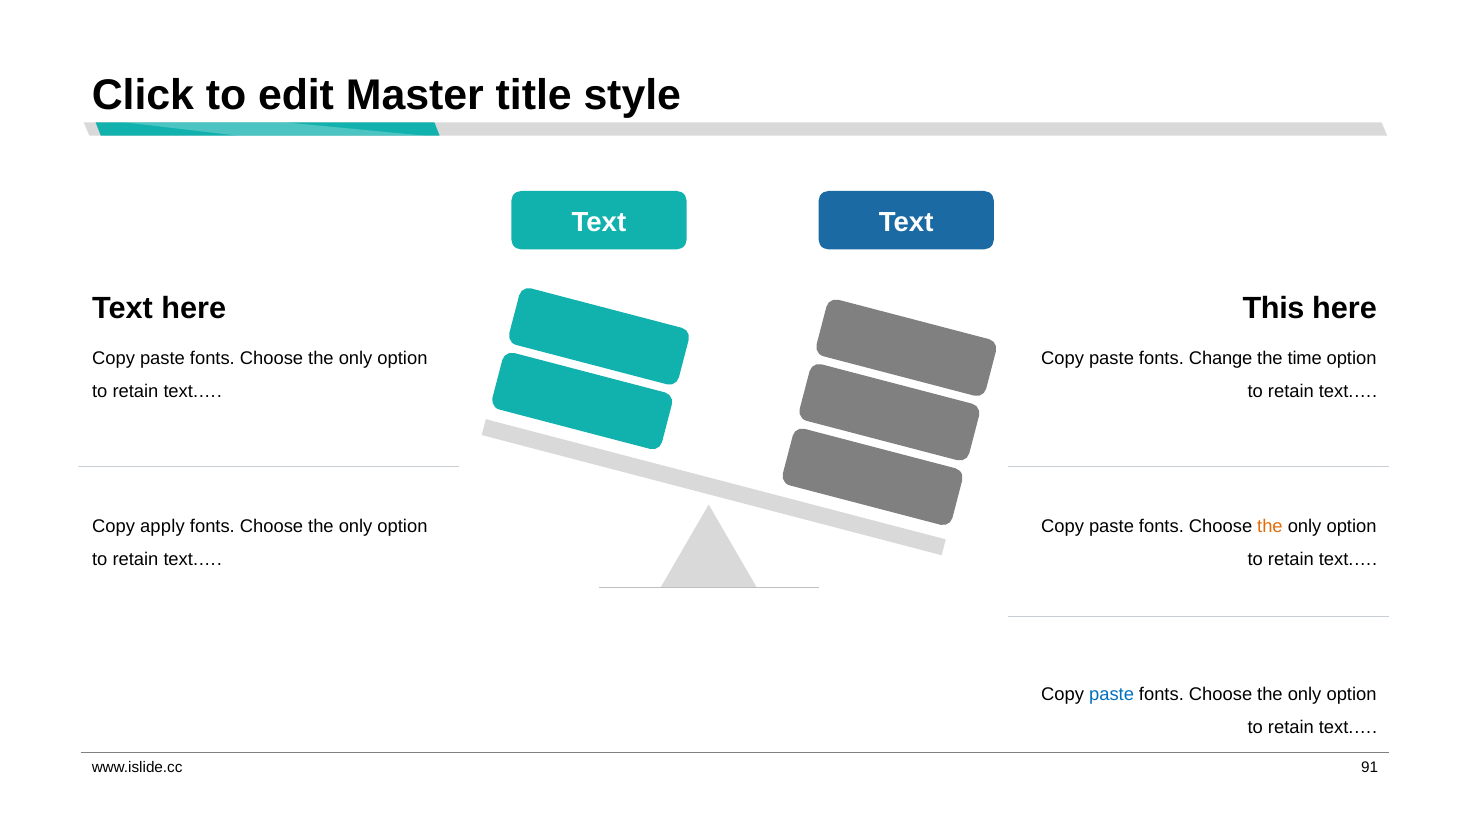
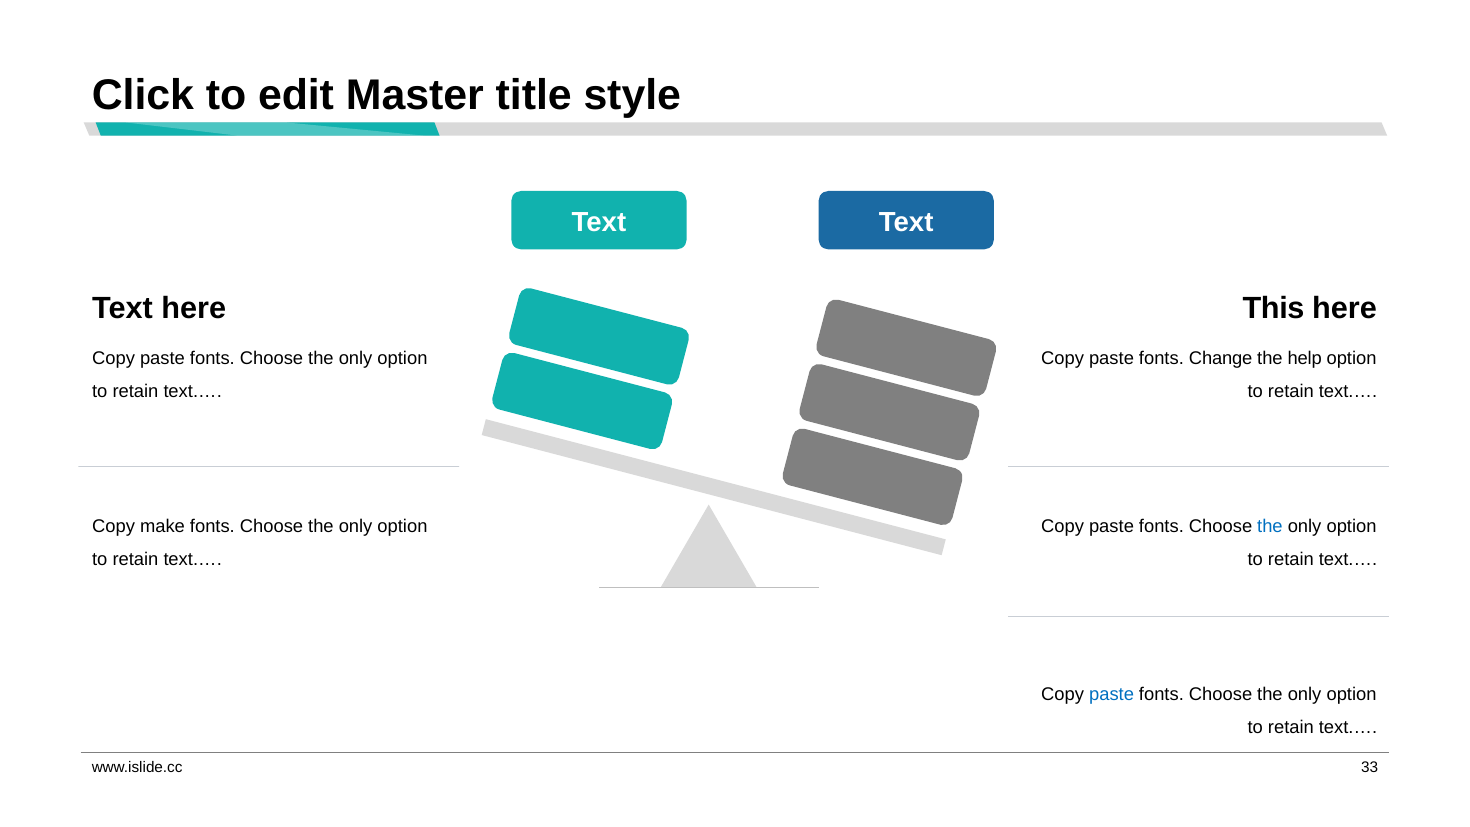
time: time -> help (1305, 359)
apply: apply -> make (162, 527)
the colour: orange -> blue (1270, 527)
91: 91 -> 33 (1370, 767)
